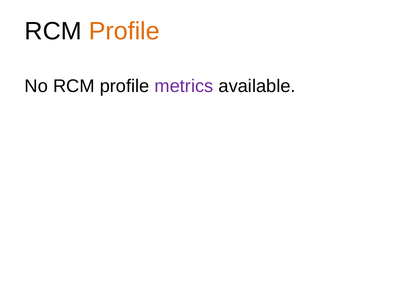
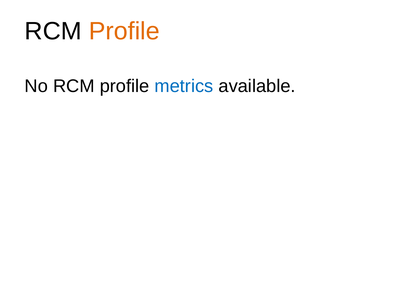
metrics colour: purple -> blue (184, 86)
